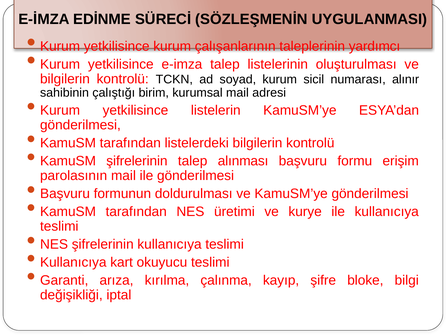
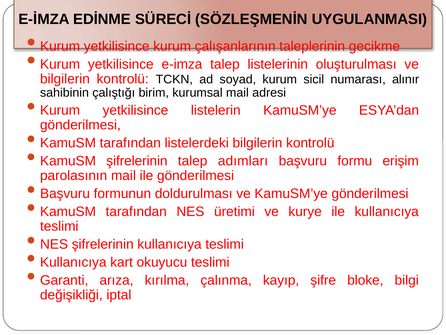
yardımcı: yardımcı -> gecikme (374, 46)
alınması: alınması -> adımları (243, 161)
